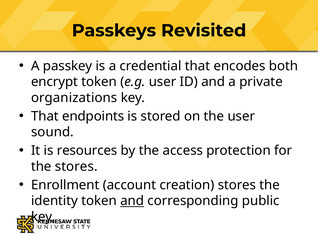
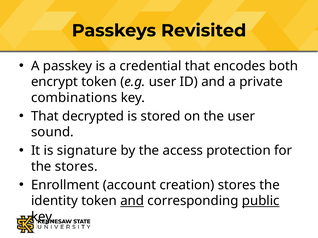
organizations: organizations -> combinations (74, 98)
endpoints: endpoints -> decrypted (93, 116)
resources: resources -> signature (87, 151)
public underline: none -> present (261, 201)
